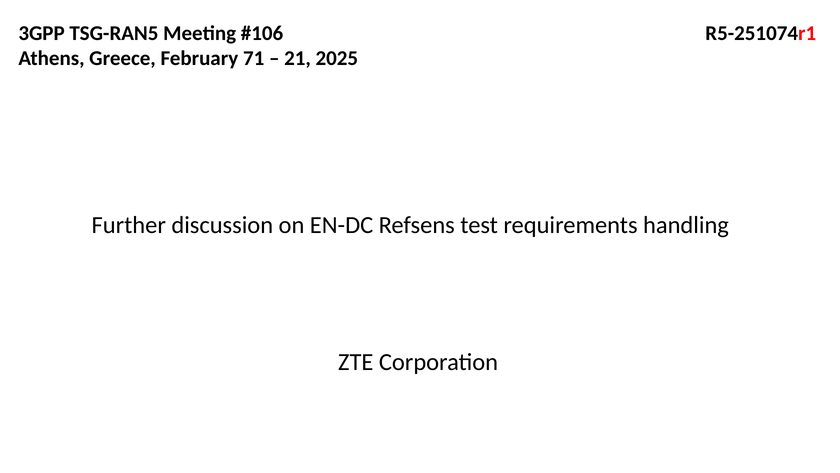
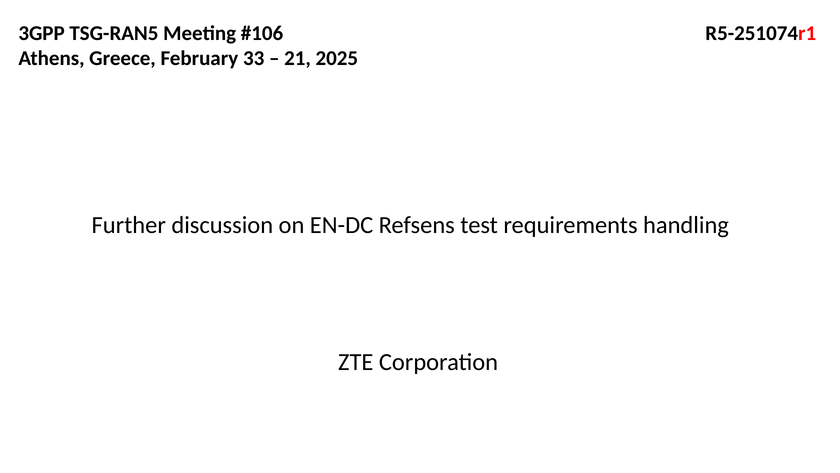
71: 71 -> 33 (254, 58)
